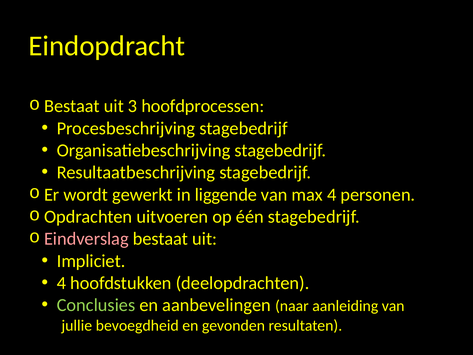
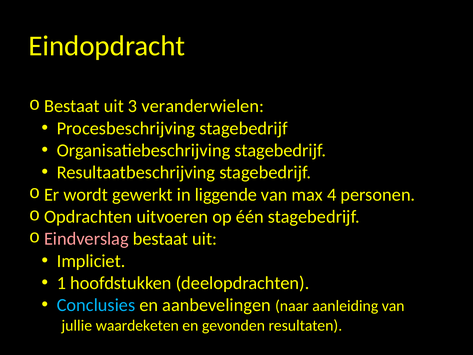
hoofdprocessen: hoofdprocessen -> veranderwielen (203, 106)
4: 4 -> 1 (61, 283)
Conclusies colour: light green -> light blue (96, 305)
bevoegdheid: bevoegdheid -> waardeketen (137, 325)
